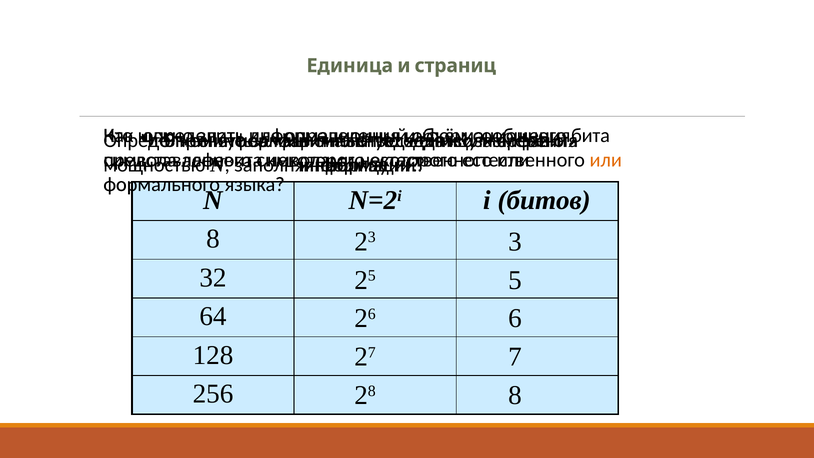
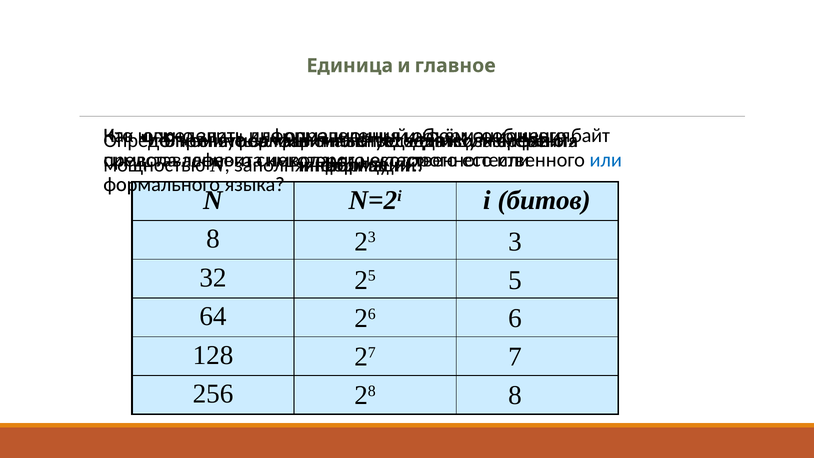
страниц: страниц -> главное (455, 66)
бита: бита -> байт (590, 136)
или colour: orange -> blue (606, 160)
